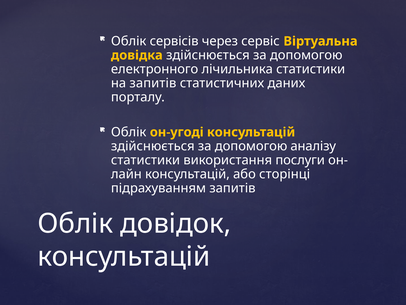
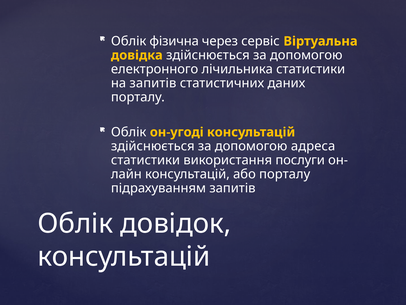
сервісів: сервісів -> фізична (174, 41)
аналізу: аналізу -> адреса (313, 146)
або сторінці: сторінці -> порталу (285, 174)
